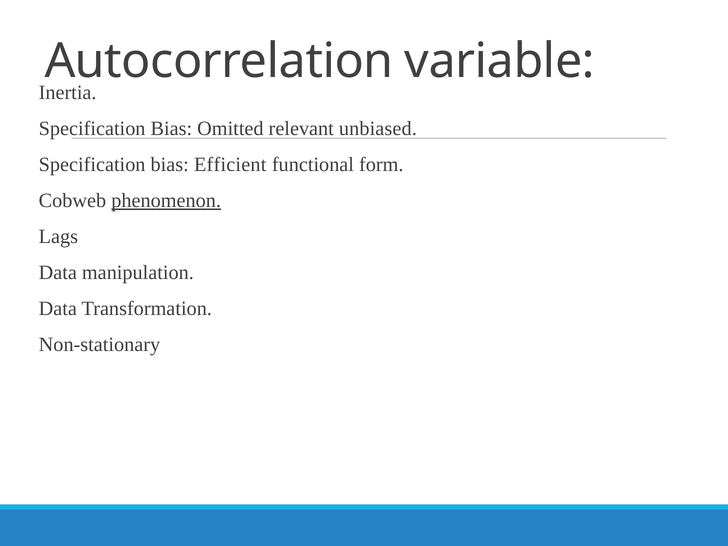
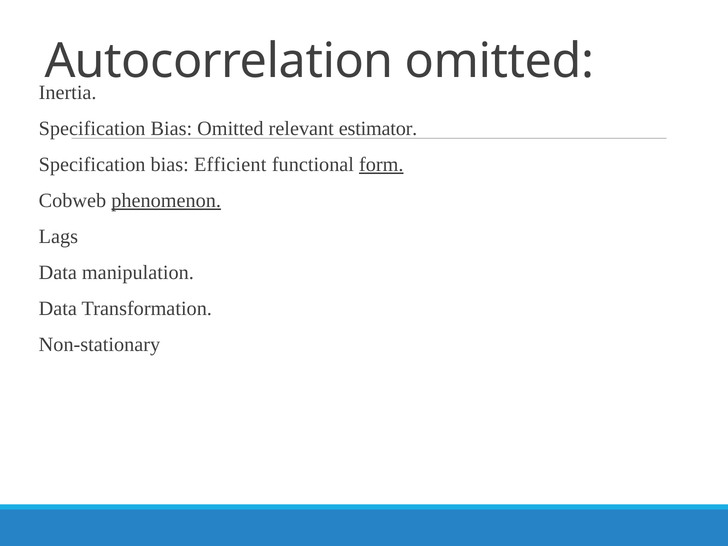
variable: variable -> omitted (500, 61)
unbiased: unbiased -> estimator (378, 129)
form underline: none -> present (381, 165)
